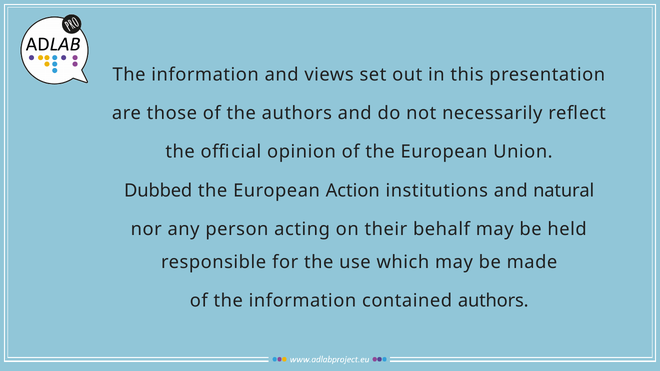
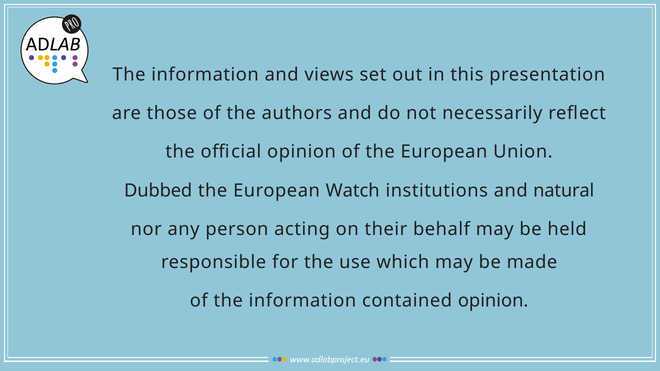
Action: Action -> Watch (353, 191)
contained authors: authors -> opinion (493, 301)
